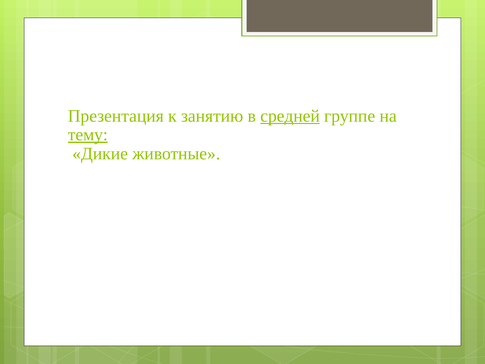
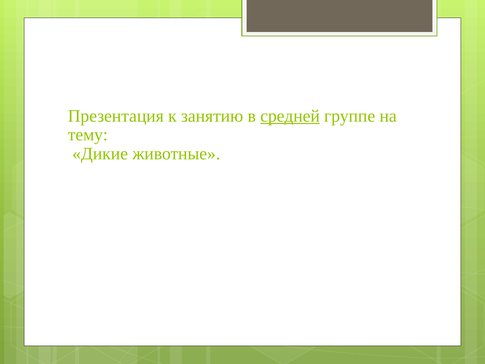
тему underline: present -> none (88, 135)
